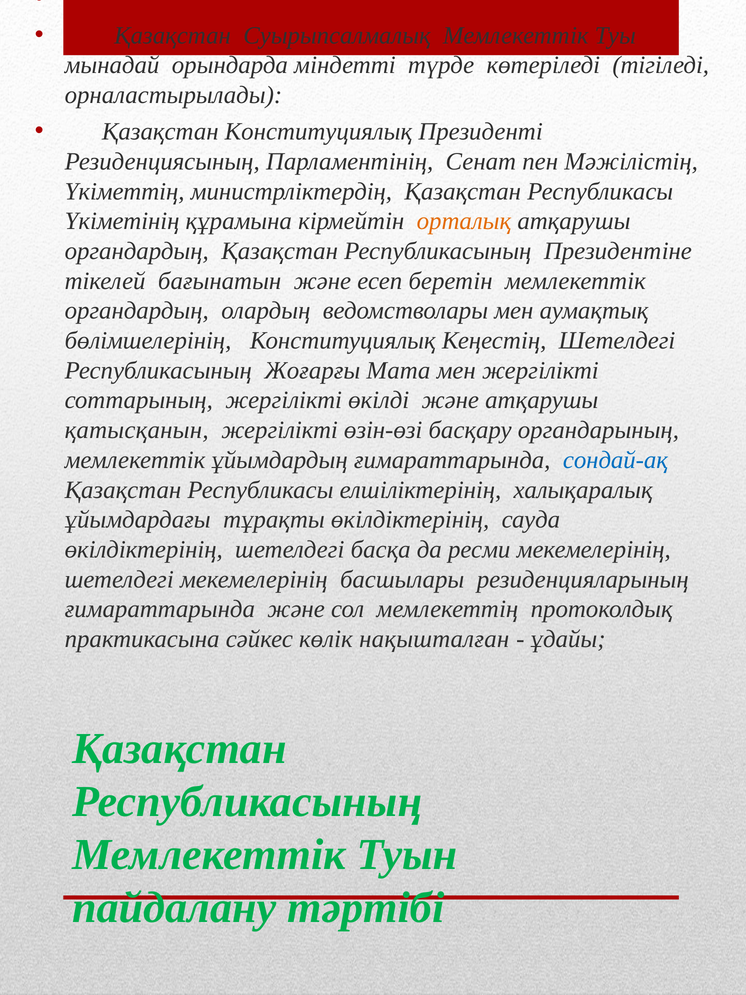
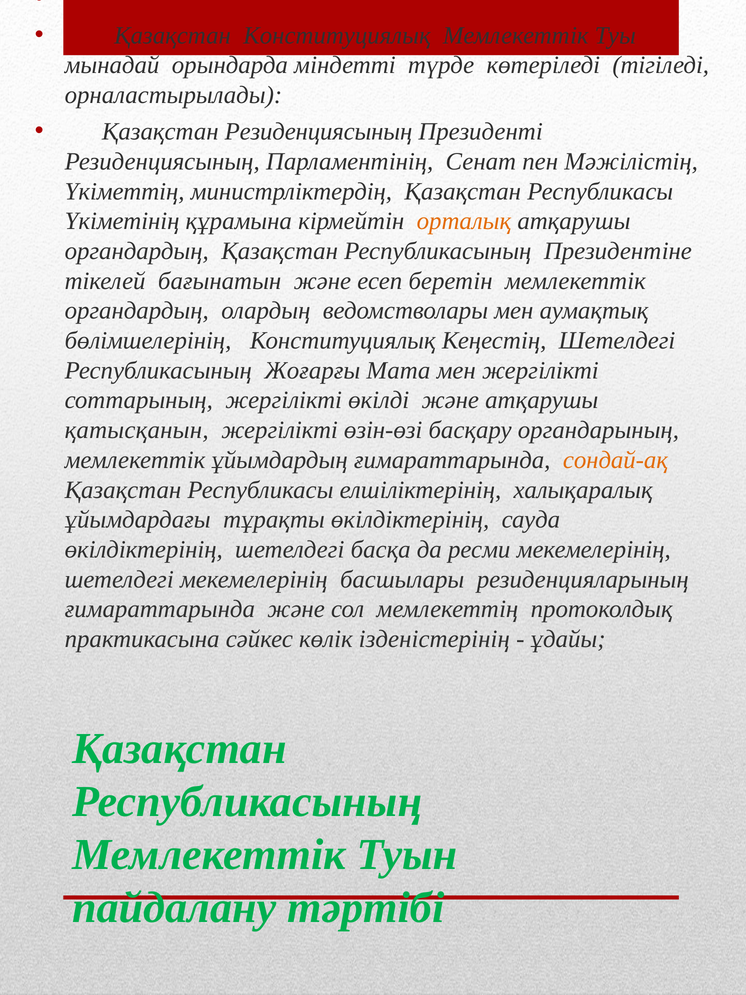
Қазақстан Суырыпсалмалық: Суырыпсалмалық -> Конституциялық (337, 35)
Қазақстан Конституциялық: Конституциялық -> Резиденциясының (319, 132)
сондай-ақ colour: blue -> orange (615, 460)
нақышталған: нақышталған -> ізденістерінің (434, 639)
